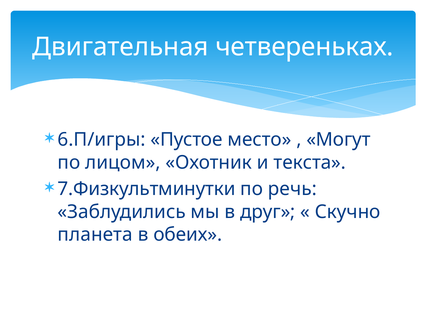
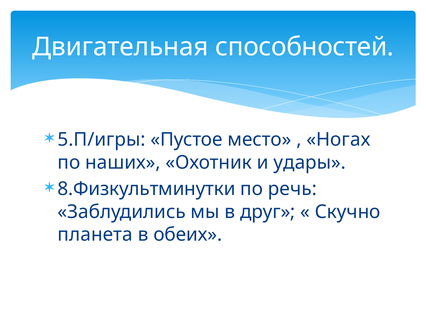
четвереньках: четвереньках -> способностей (305, 47)
6.П/игры: 6.П/игры -> 5.П/игры (102, 139)
Могут: Могут -> Ногах (338, 139)
лицом: лицом -> наших (123, 162)
текста: текста -> удары (310, 162)
7.Физкультминутки: 7.Физкультминутки -> 8.Физкультминутки (147, 189)
